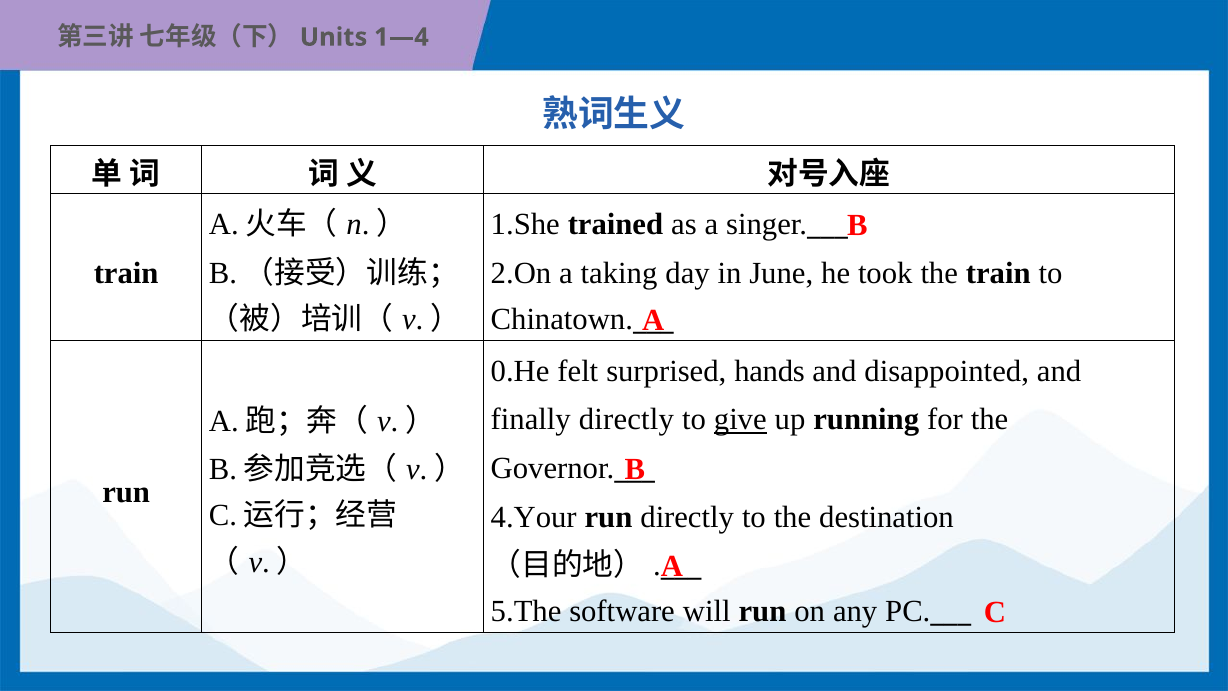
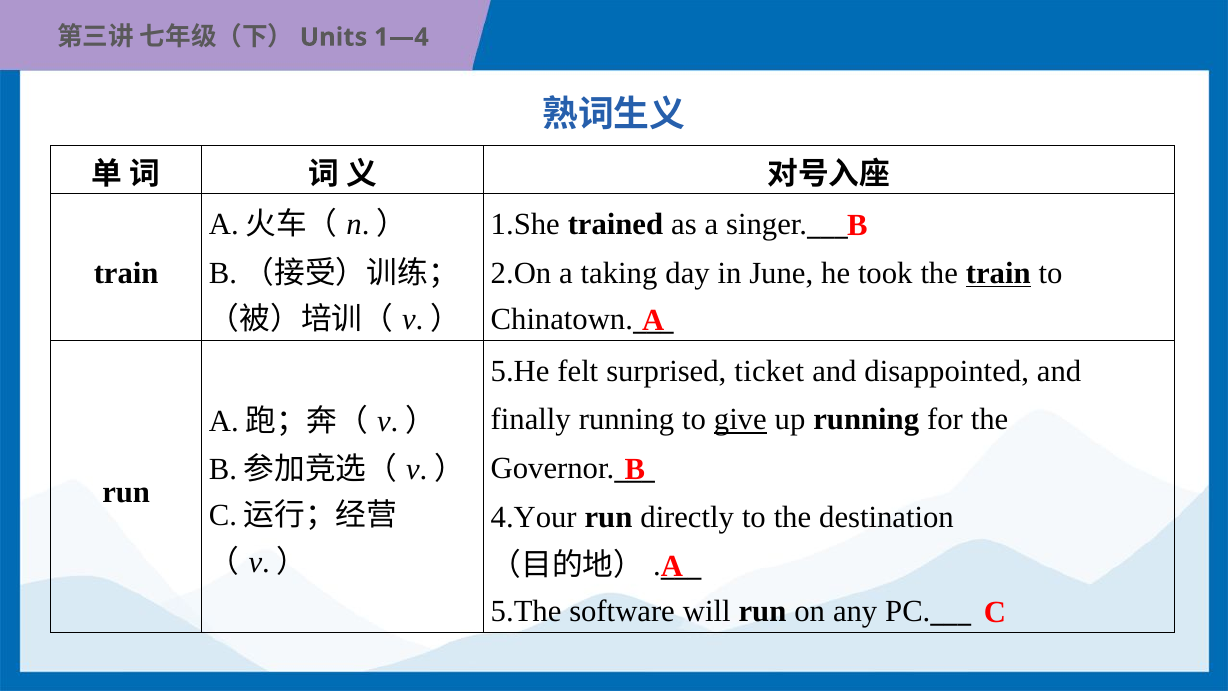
train underline: none -> present (998, 273)
0.He: 0.He -> 5.He (520, 371)
hands: hands -> ticket (769, 371)
finally directly: directly -> running (627, 420)
